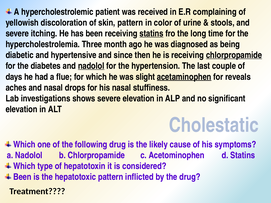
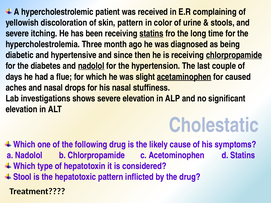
reveals: reveals -> caused (238, 77)
Been: Been -> Stool (22, 177)
